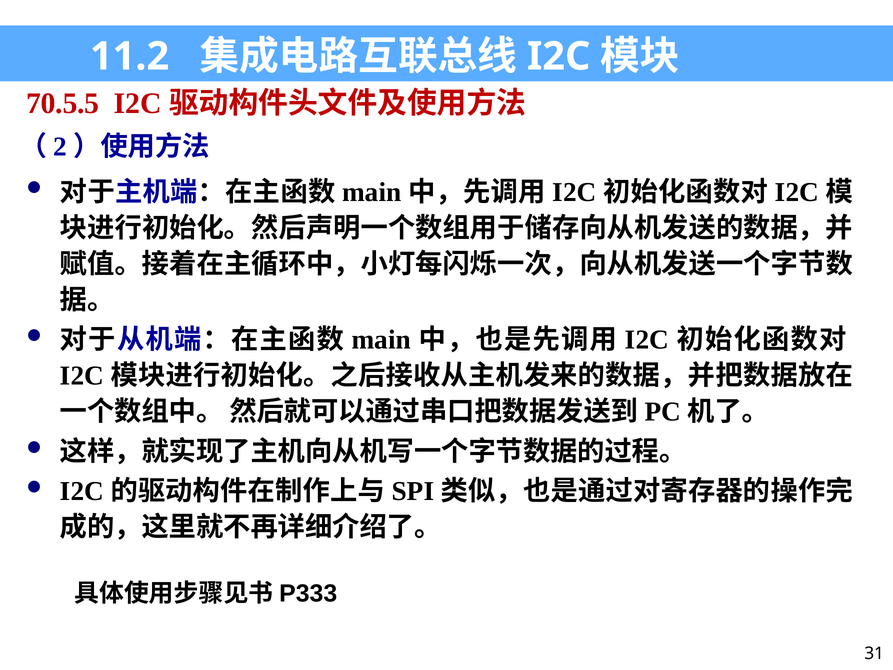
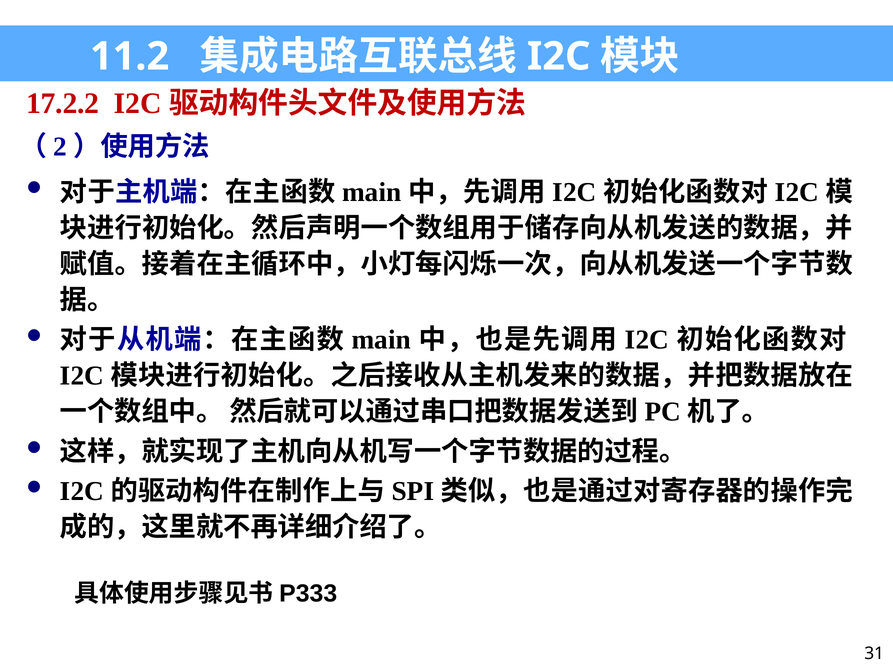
70.5.5: 70.5.5 -> 17.2.2 (63, 103)
